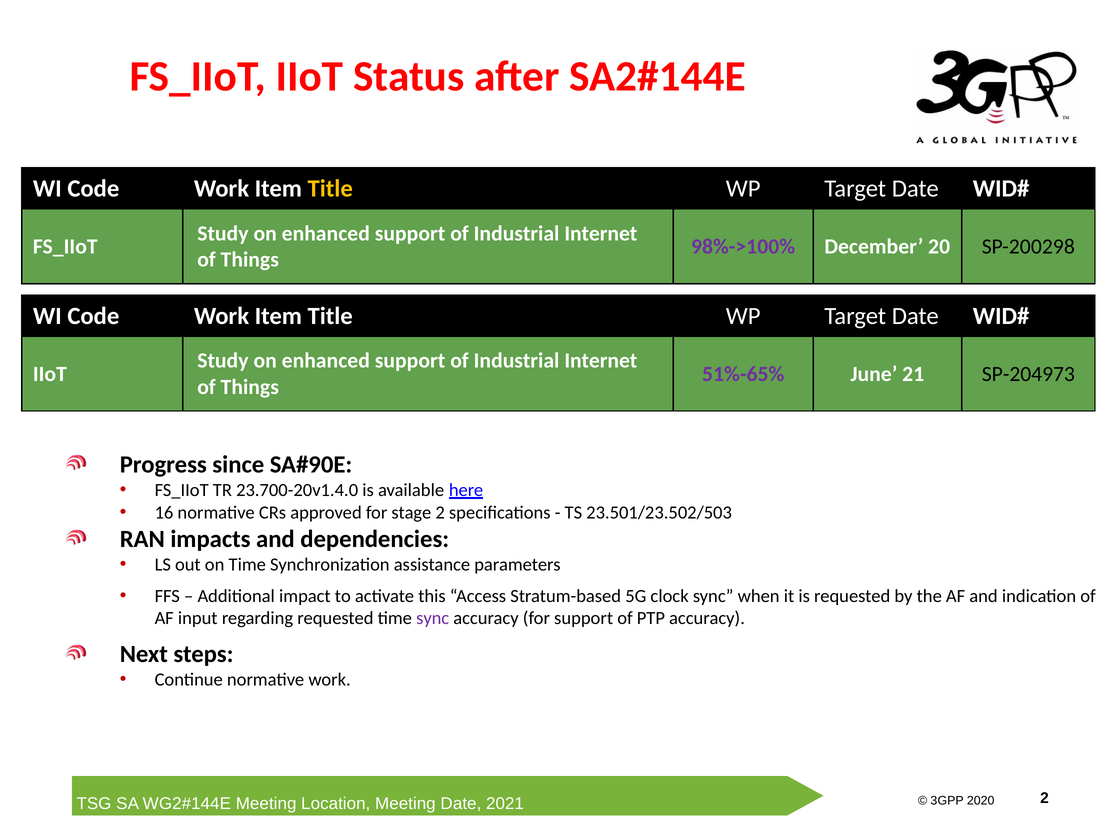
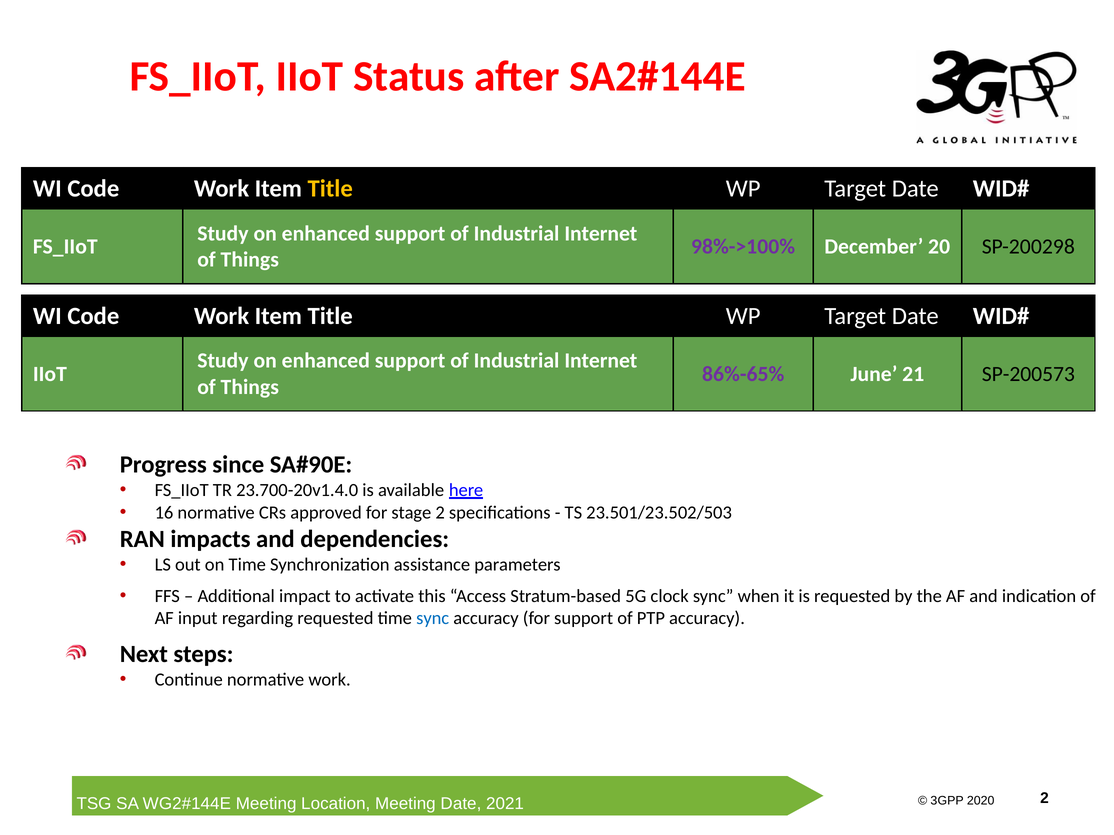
51%-65%: 51%-65% -> 86%-65% (743, 374)
SP-204973: SP-204973 -> SP-200573 (1028, 374)
sync colour: purple -> blue (433, 619)
